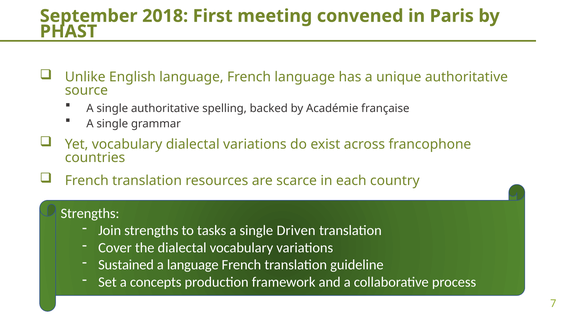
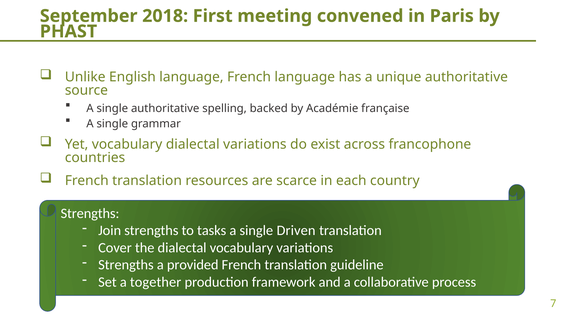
Sustained: Sustained -> Strengths (126, 265)
a language: language -> provided (193, 265)
concepts: concepts -> together (156, 282)
